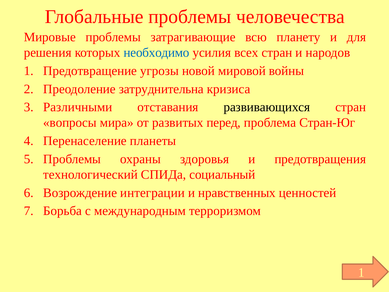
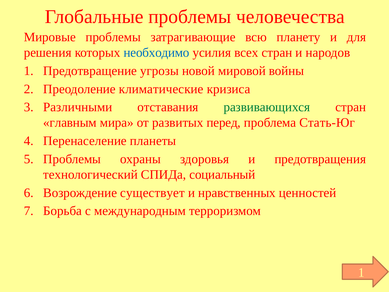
затруднительна: затруднительна -> климатические (161, 89)
развивающихся colour: black -> green (267, 107)
вопросы: вопросы -> главным (70, 123)
Стран-Юг: Стран-Юг -> Стать-Юг (327, 123)
интеграции: интеграции -> существует (152, 193)
